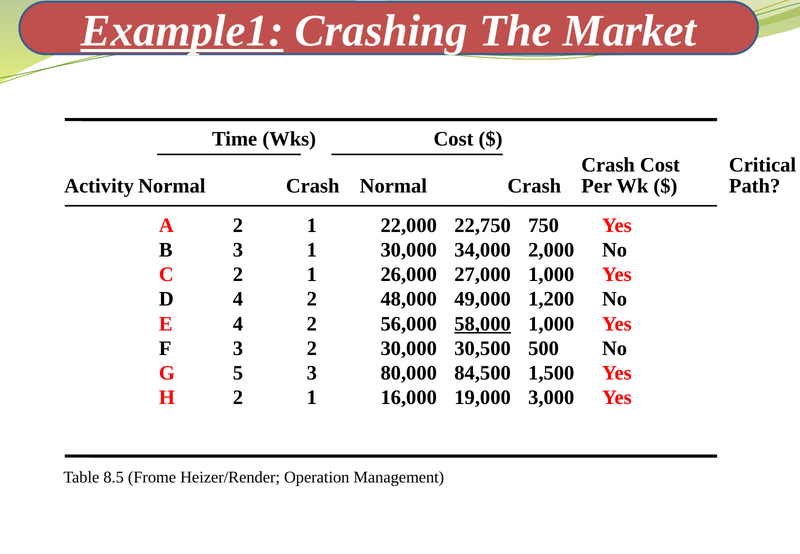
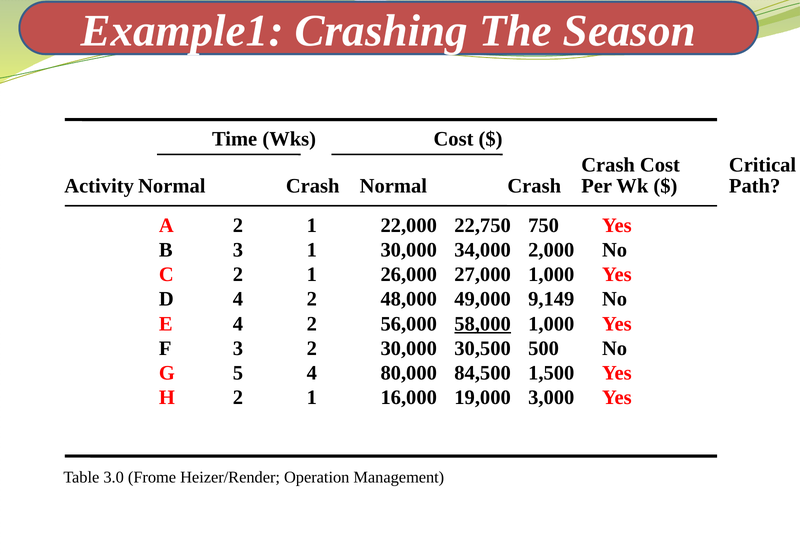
Example1 underline: present -> none (182, 31)
Market: Market -> Season (629, 31)
1,200: 1,200 -> 9,149 (551, 299)
5 3: 3 -> 4 (312, 373)
8.5: 8.5 -> 3.0 (114, 477)
